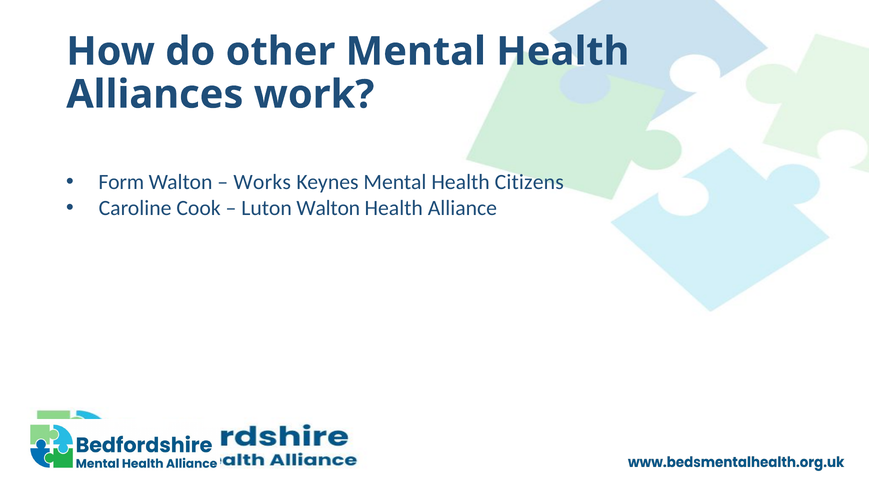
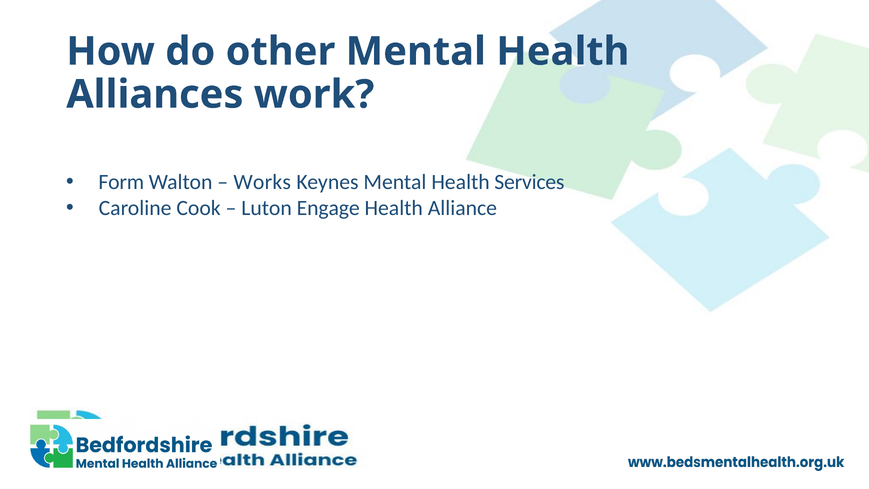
Citizens: Citizens -> Services (529, 182)
Luton Walton: Walton -> Engage (328, 208)
